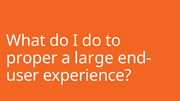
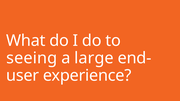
proper: proper -> seeing (32, 58)
